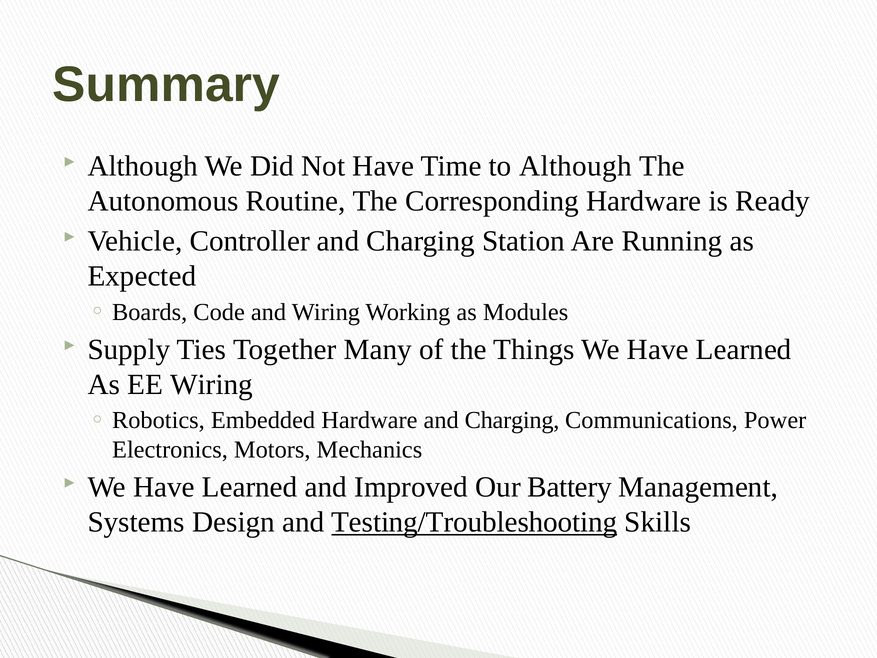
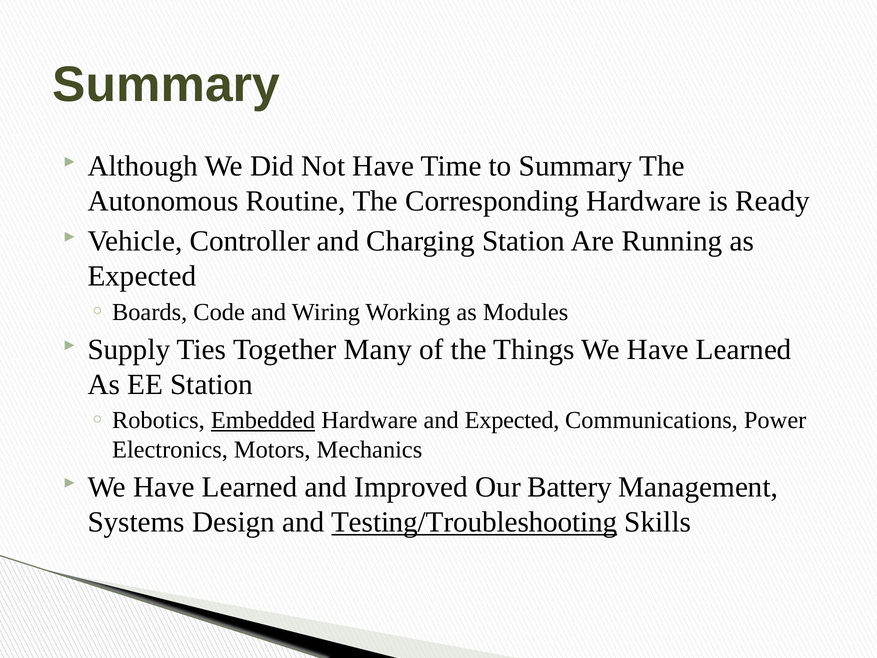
to Although: Although -> Summary (576, 166)
EE Wiring: Wiring -> Station (212, 384)
Embedded underline: none -> present (263, 420)
Hardware and Charging: Charging -> Expected (512, 420)
